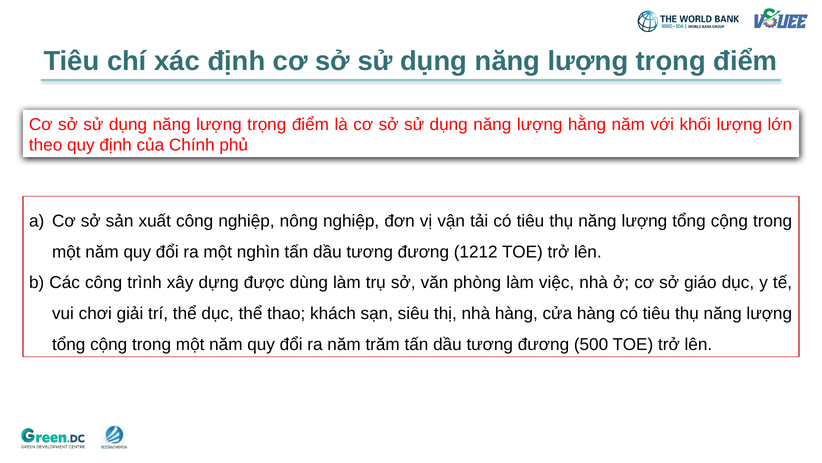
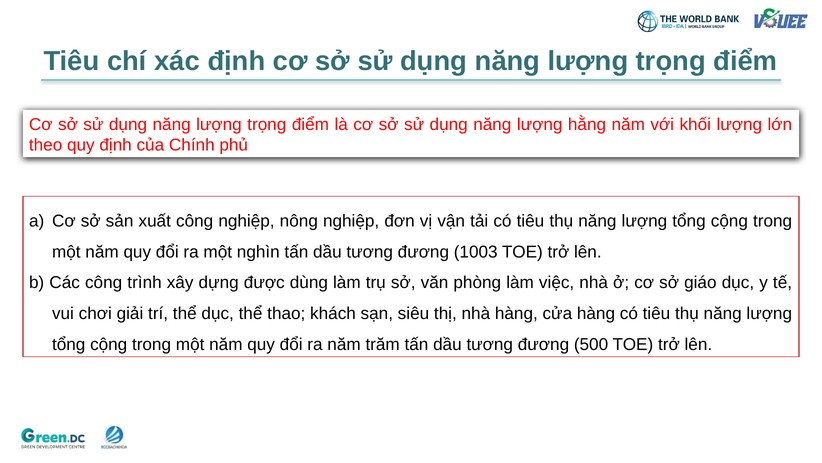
1212: 1212 -> 1003 (476, 252)
